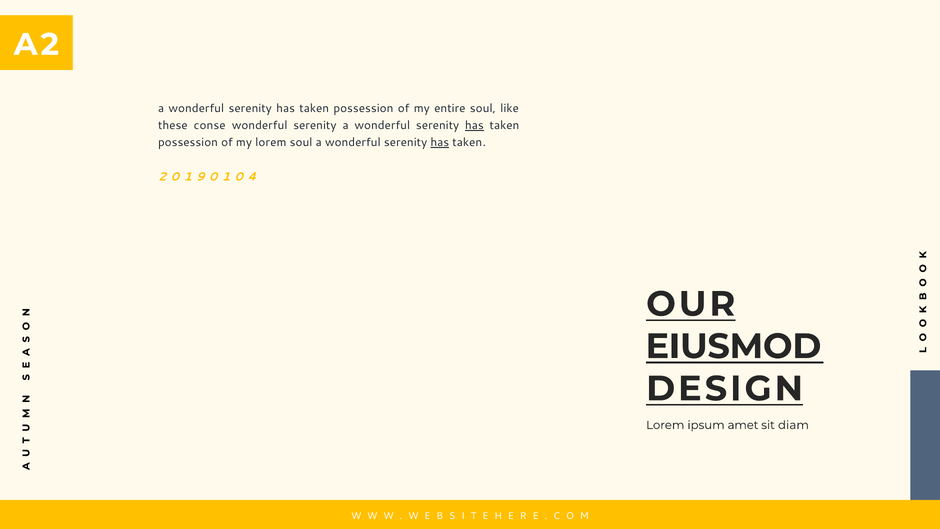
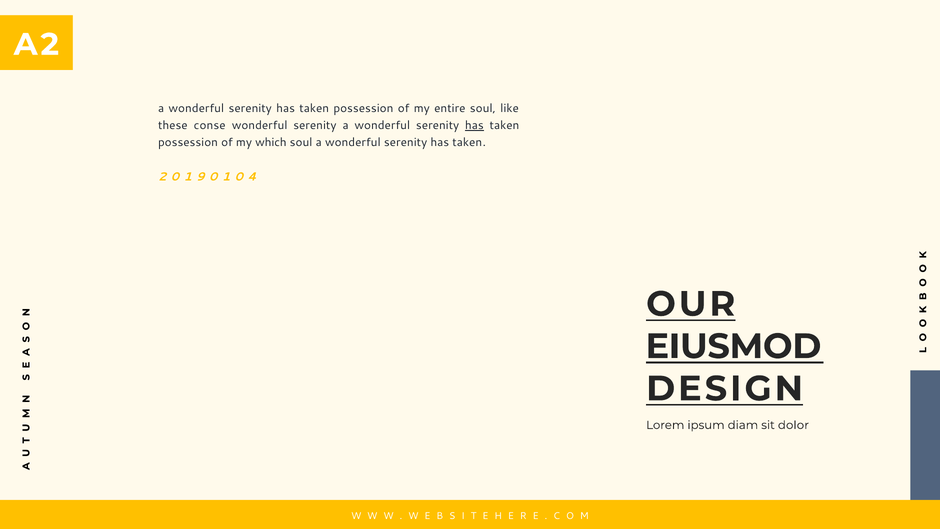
my lorem: lorem -> which (271, 142)
has underline: present -> none (440, 142)
amet: amet -> diam (743, 425)
diam: diam -> dolor (793, 425)
